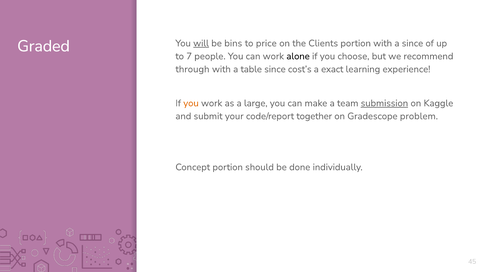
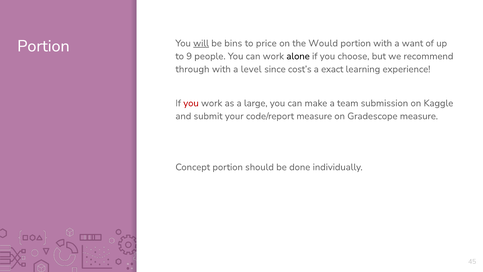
Graded: Graded -> Portion (43, 46)
Clients: Clients -> Would (323, 43)
a since: since -> want (412, 43)
7: 7 -> 9 (189, 56)
table: table -> level (251, 69)
you colour: orange -> red (191, 103)
submission underline: present -> none (384, 103)
code/report together: together -> measure (314, 116)
Gradescope problem: problem -> measure (419, 116)
